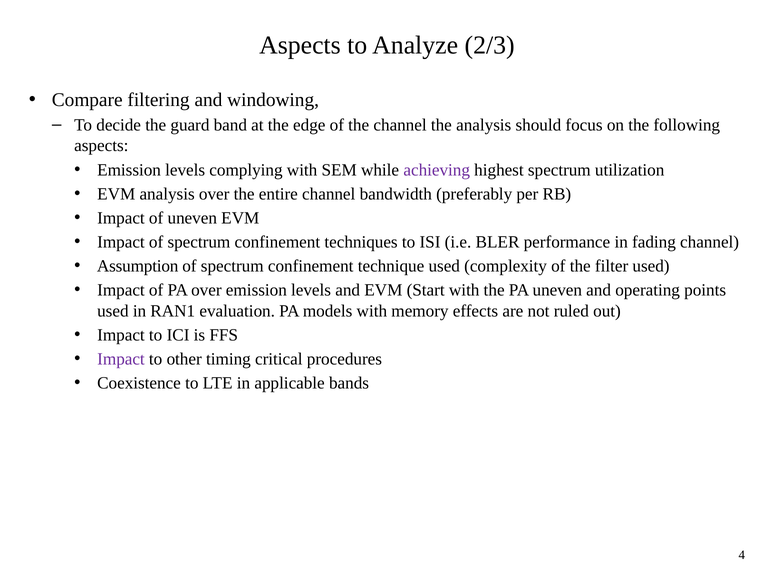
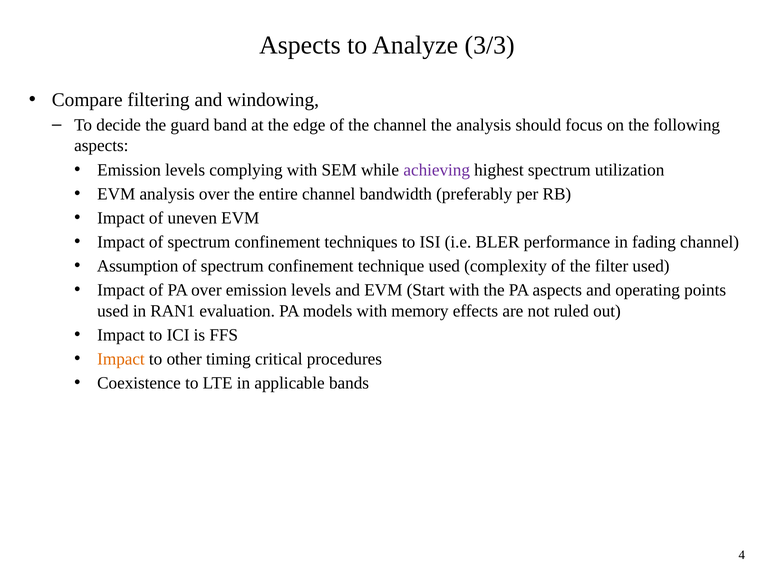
2/3: 2/3 -> 3/3 (490, 45)
PA uneven: uneven -> aspects (557, 290)
Impact colour: purple -> orange (121, 359)
